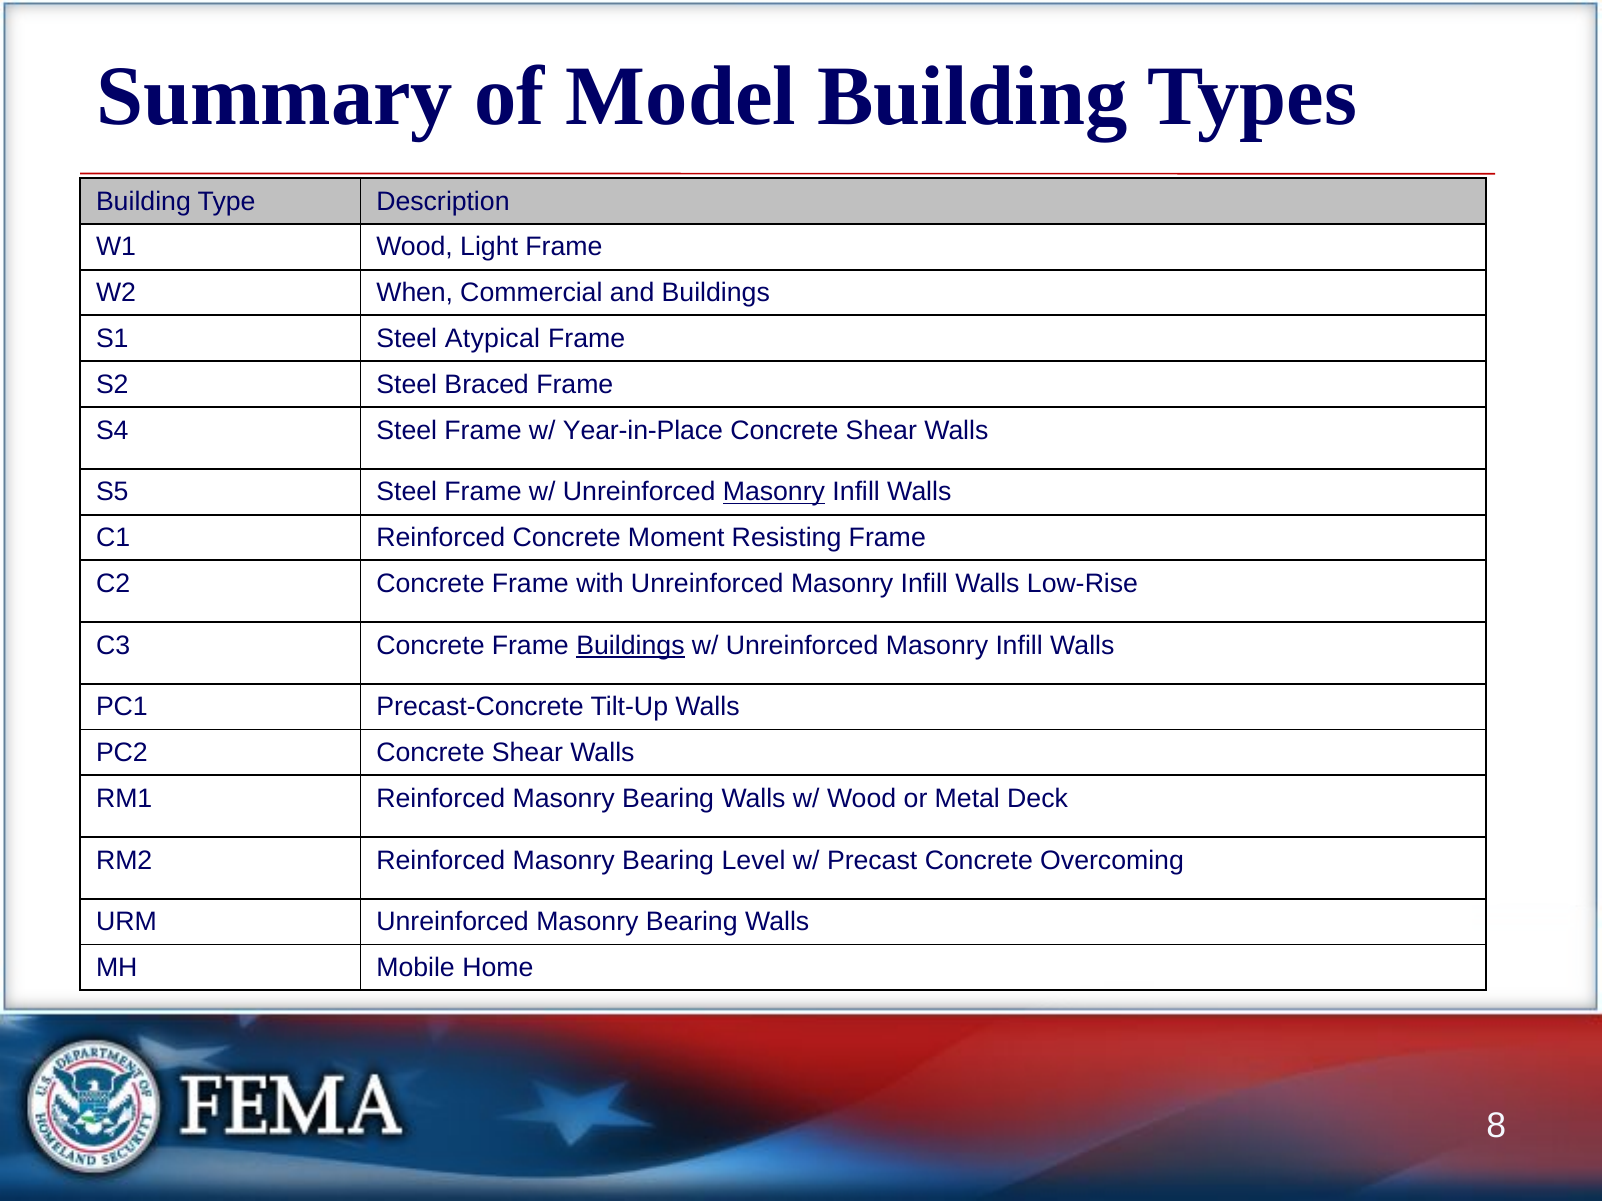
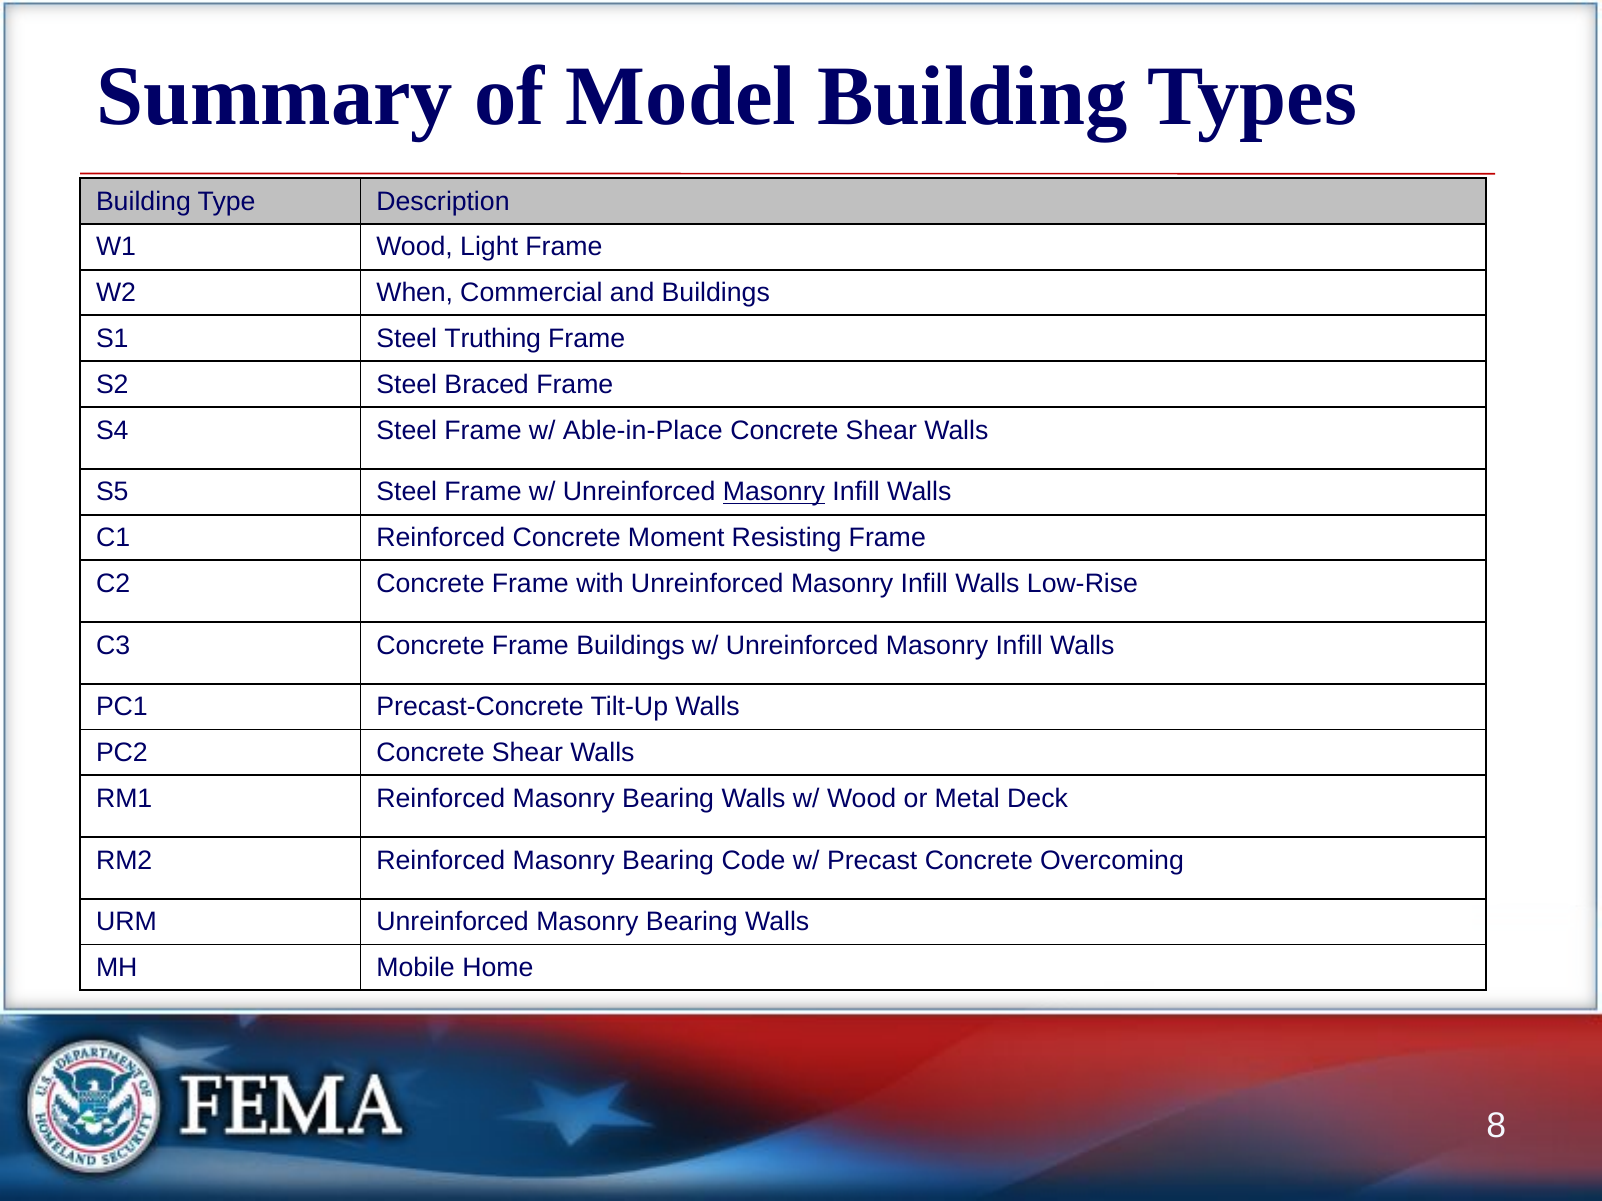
Atypical: Atypical -> Truthing (493, 339)
Year-in-Place: Year-in-Place -> Able-in-Place (643, 431)
Buildings underline: present -> none (630, 646)
Level: Level -> Code (754, 861)
